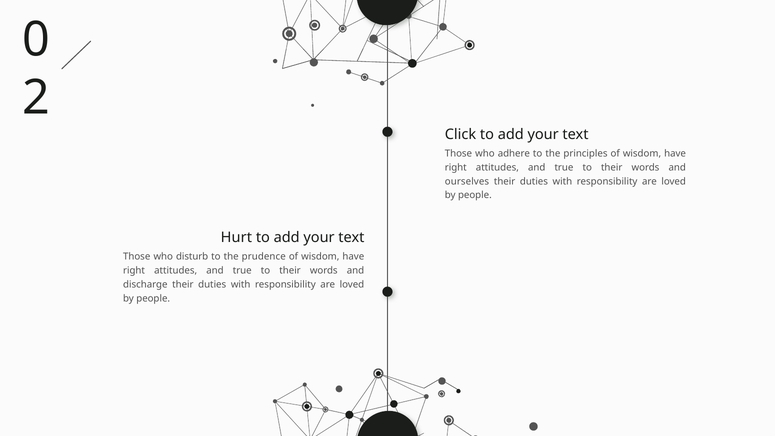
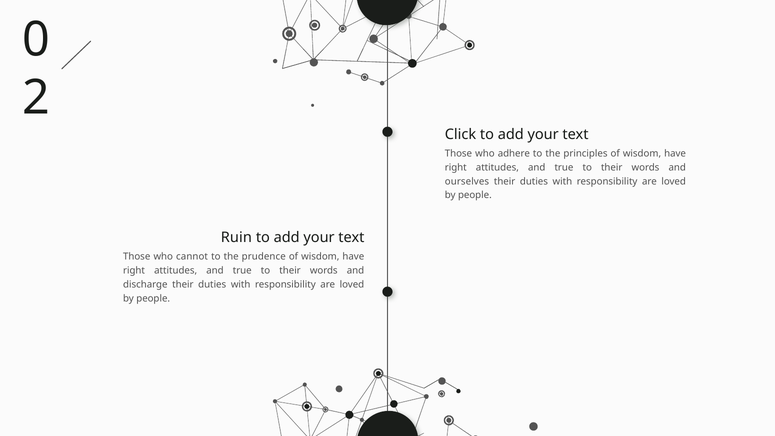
Hurt: Hurt -> Ruin (236, 238)
disturb: disturb -> cannot (192, 257)
